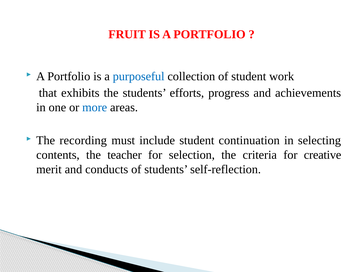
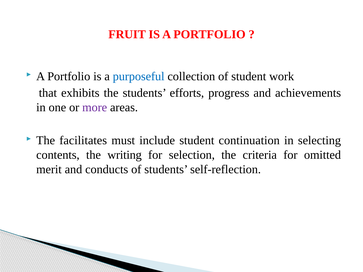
more colour: blue -> purple (95, 108)
recording: recording -> facilitates (83, 141)
teacher: teacher -> writing (125, 155)
creative: creative -> omitted (323, 155)
